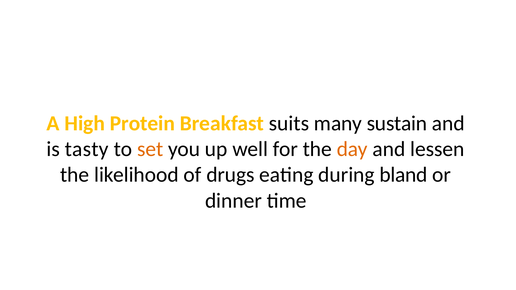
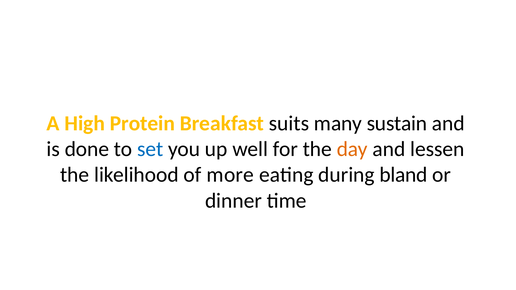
tasty: tasty -> done (87, 149)
set colour: orange -> blue (150, 149)
drugs: drugs -> more (230, 175)
